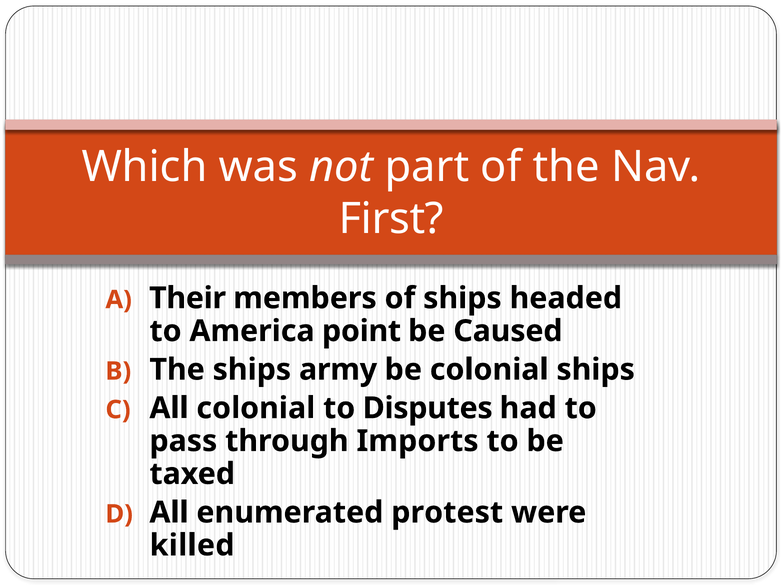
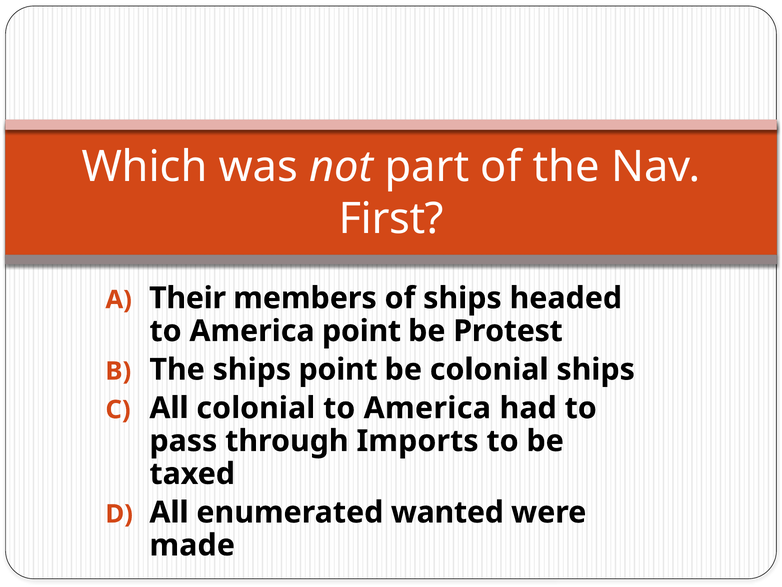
Caused: Caused -> Protest (508, 331)
ships army: army -> point (338, 369)
Disputes: Disputes -> America (427, 408)
protest: protest -> wanted (447, 512)
killed: killed -> made (192, 545)
